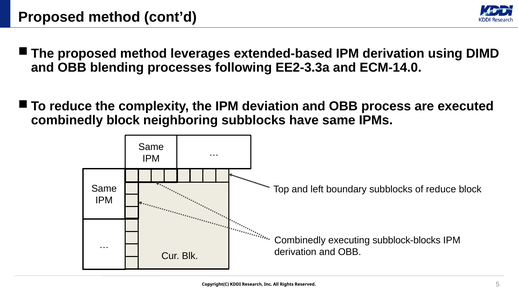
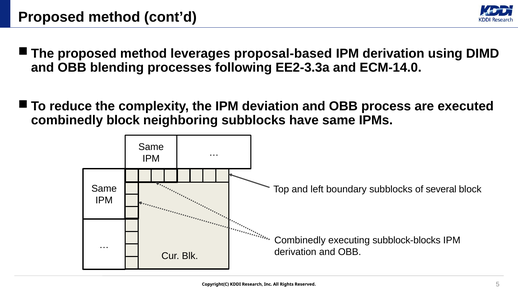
extended-based: extended-based -> proposal-based (283, 53)
of reduce: reduce -> several (441, 189)
